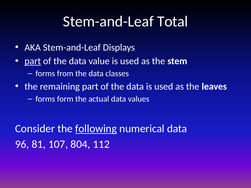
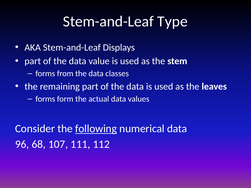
Total: Total -> Type (172, 22)
part underline: present -> none (33, 61)
81: 81 -> 68 (39, 144)
804: 804 -> 111 (80, 144)
